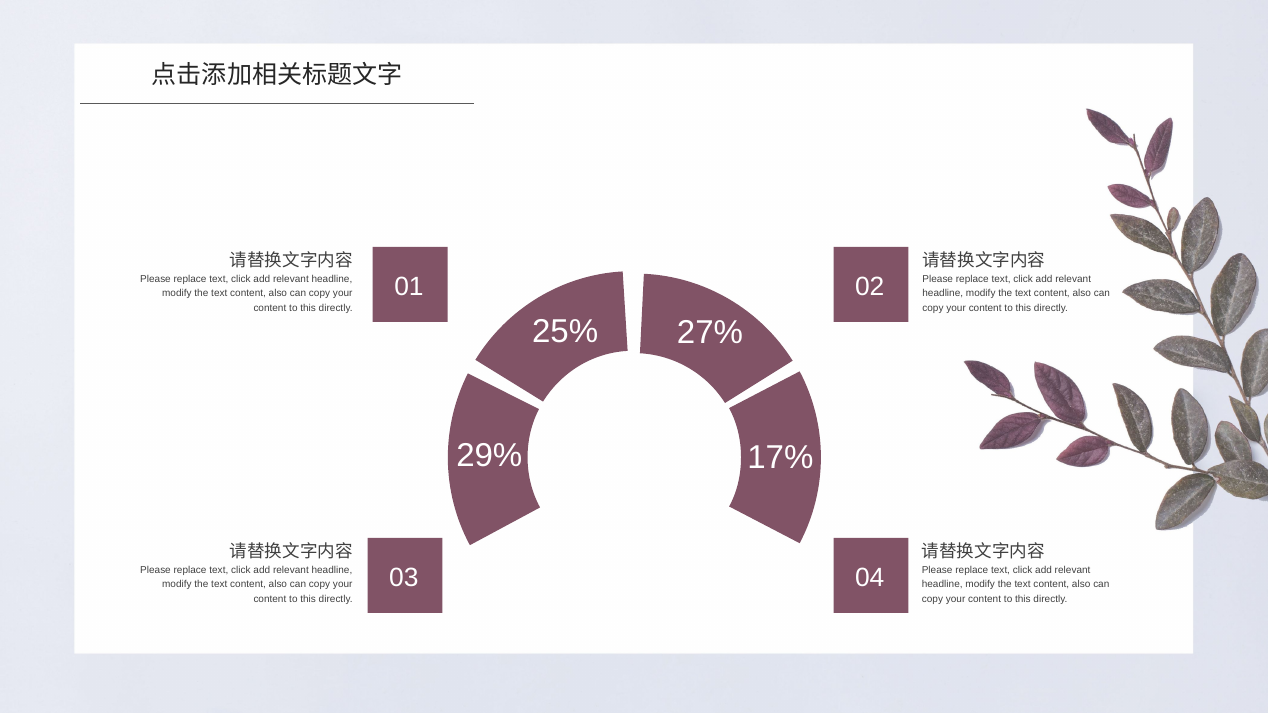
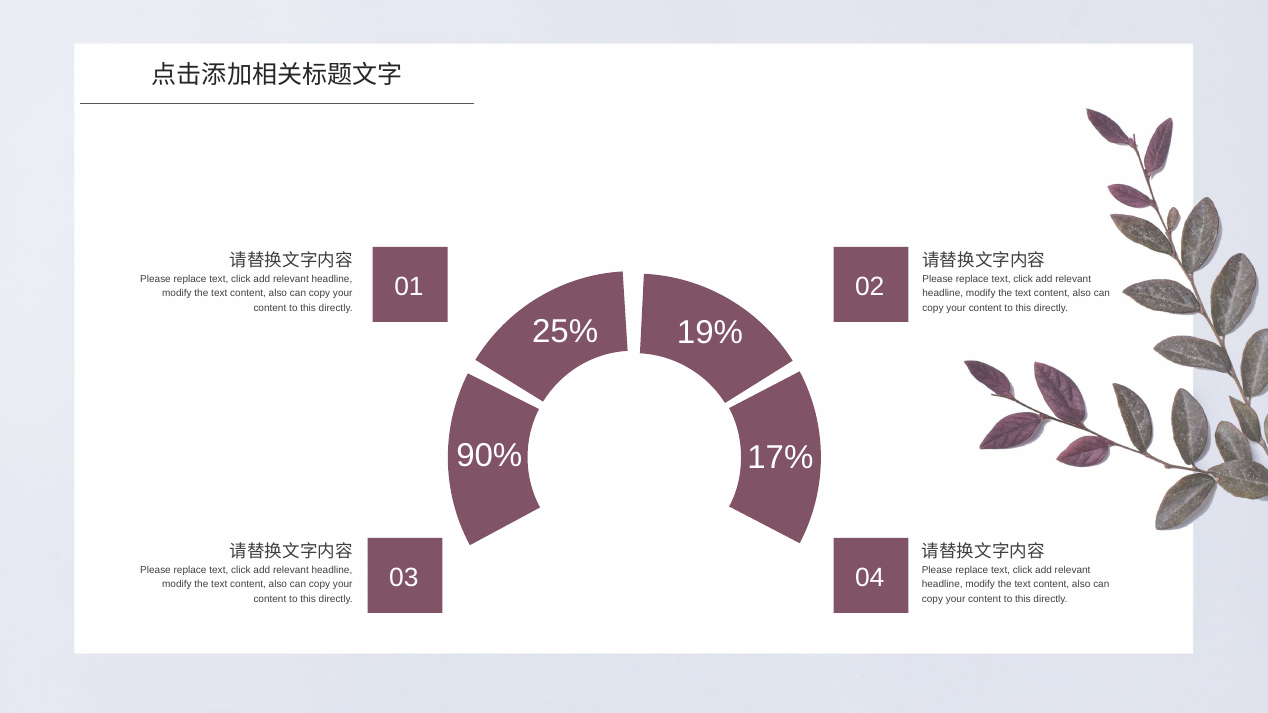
27%: 27% -> 19% (710, 332)
29%: 29% -> 90% (489, 456)
